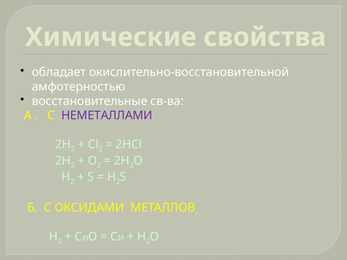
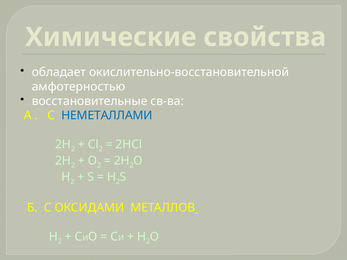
НЕМЕТАЛЛАМИ colour: purple -> blue (107, 116)
